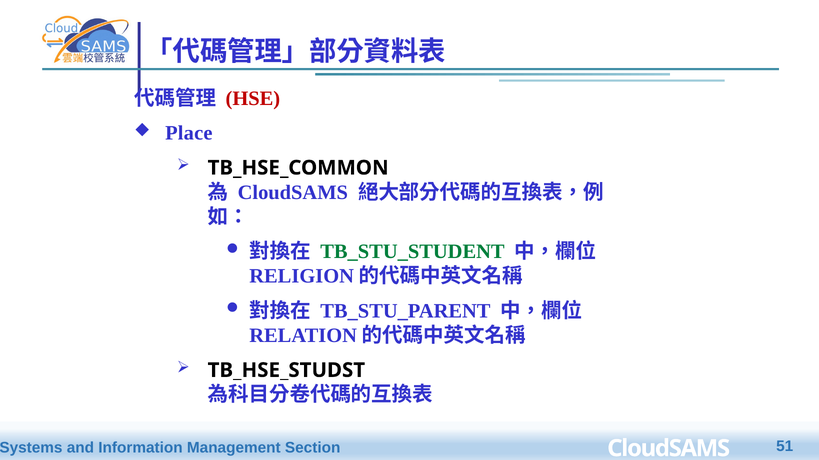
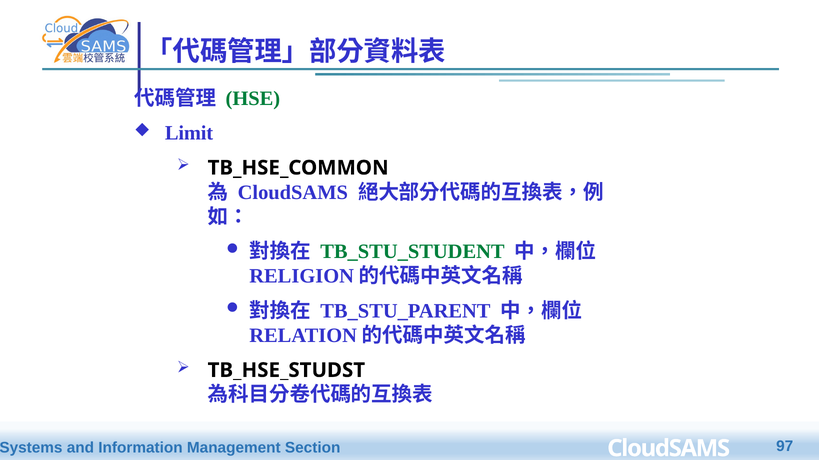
HSE colour: red -> green (253, 98)
Place: Place -> Limit (189, 133)
51: 51 -> 97 (785, 447)
